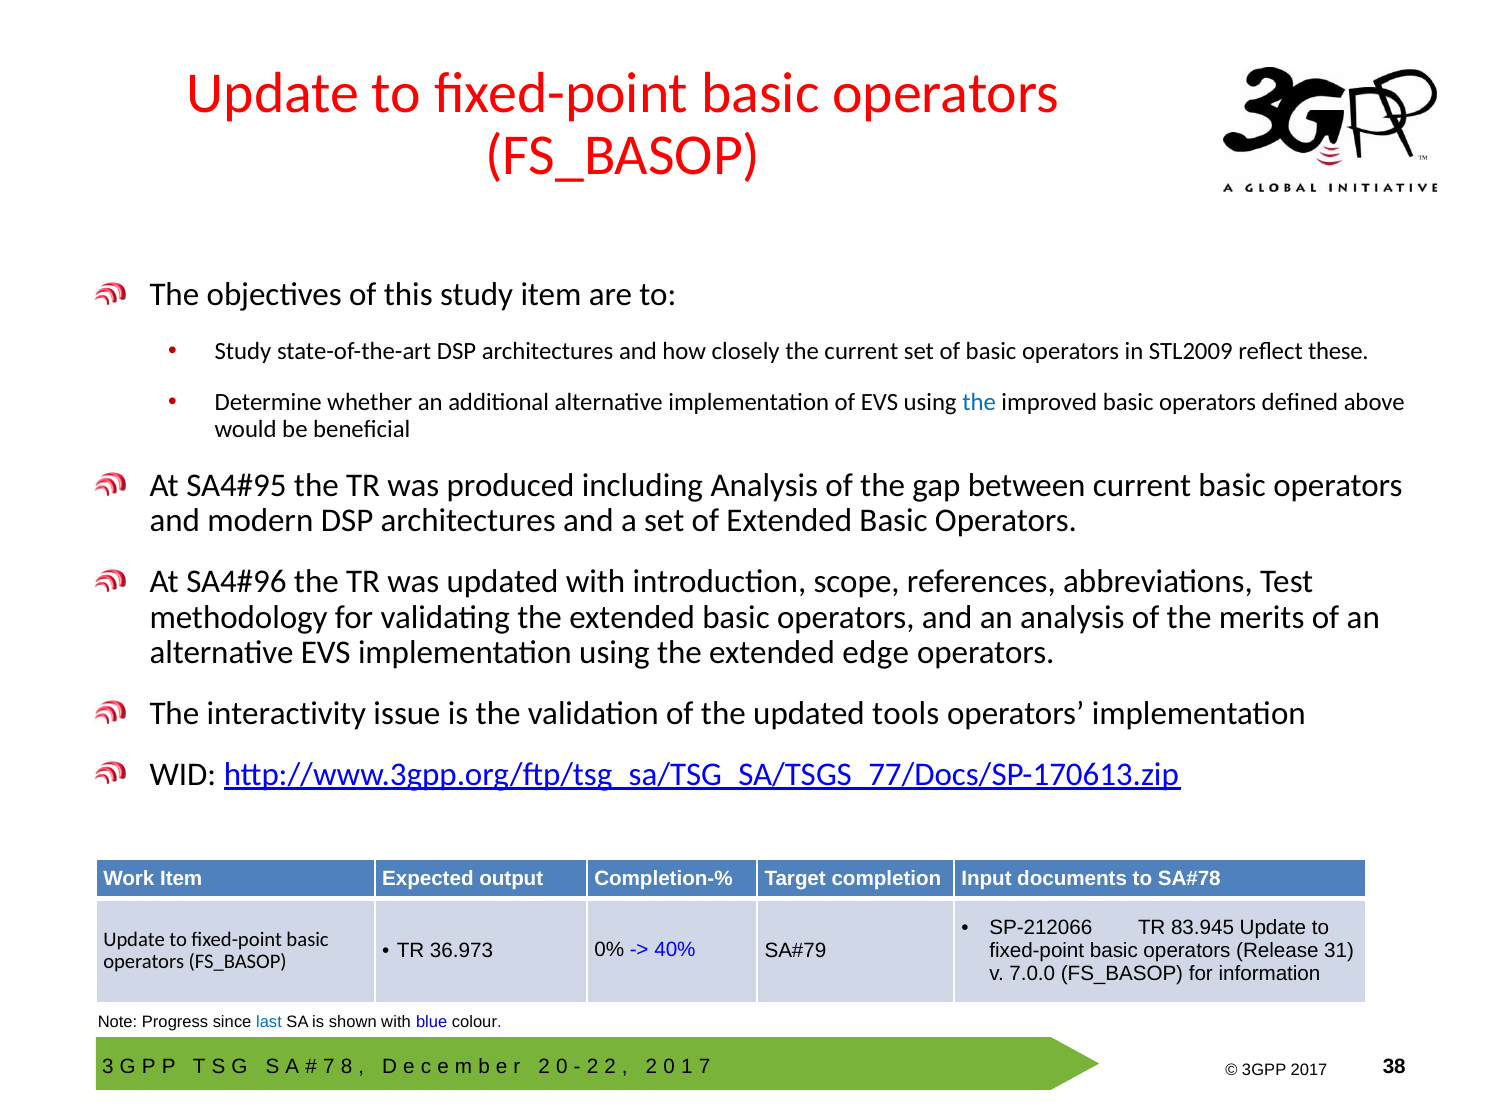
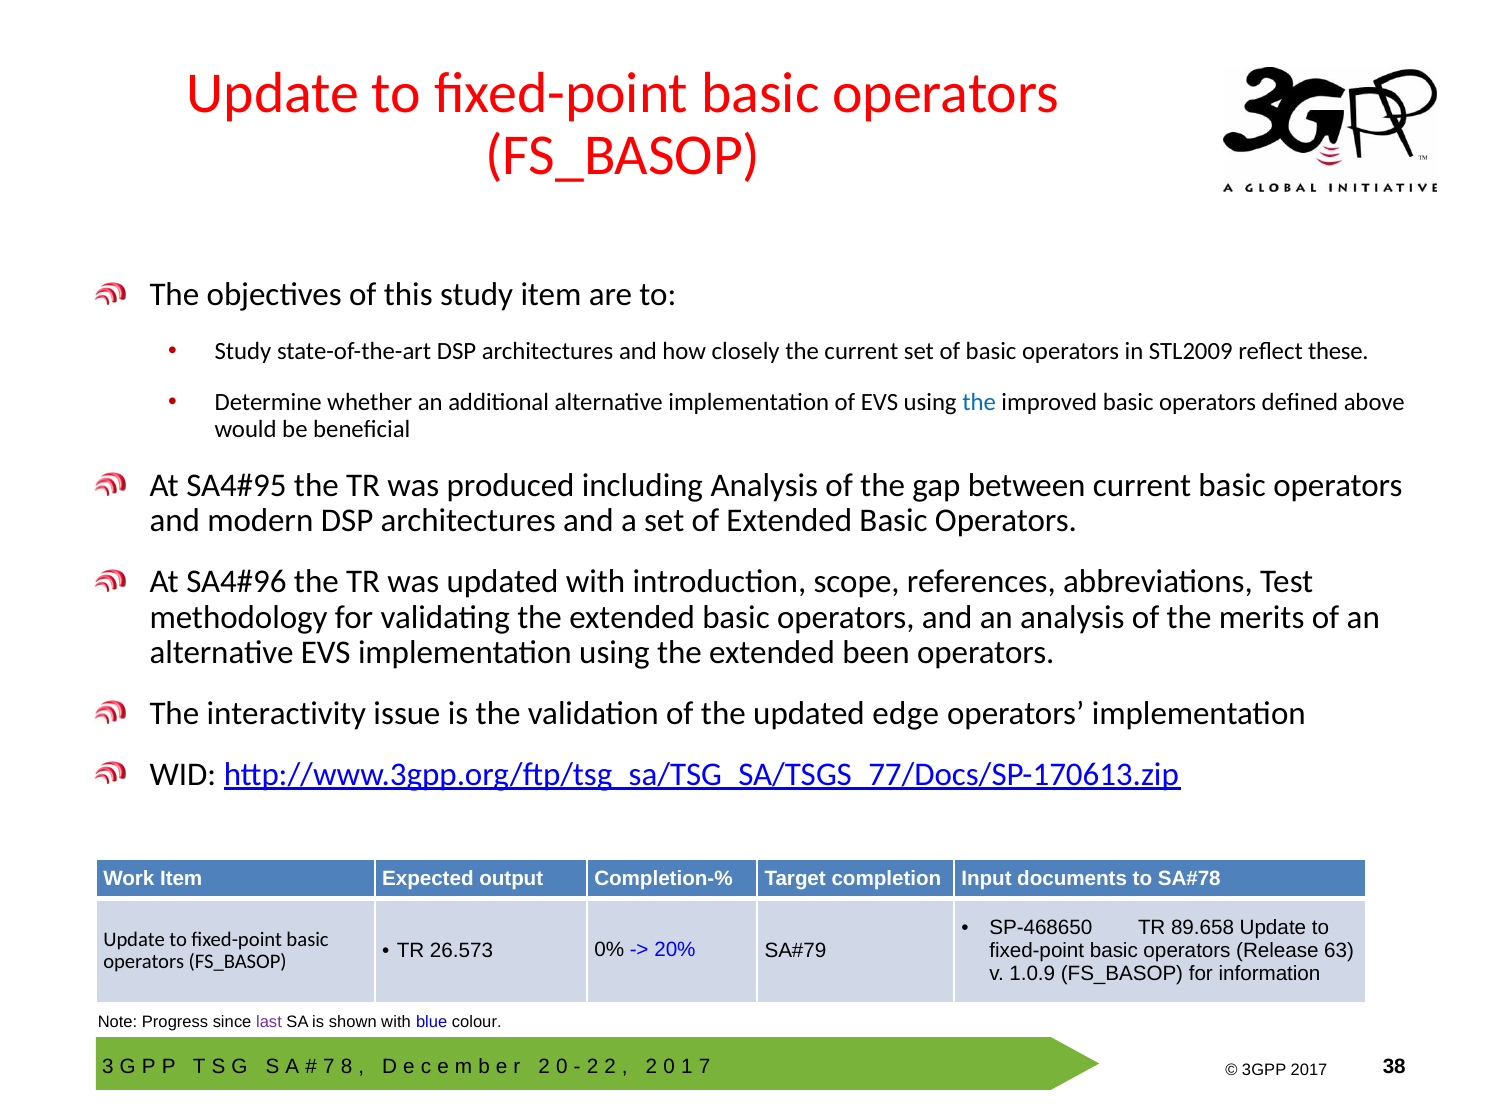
edge: edge -> been (876, 652)
tools: tools -> edge (906, 713)
SP-212066: SP-212066 -> SP-468650 (1041, 927)
83.945: 83.945 -> 89.658 (1203, 927)
36.973: 36.973 -> 26.573 (461, 950)
40%: 40% -> 20% (675, 949)
31: 31 -> 63 (1339, 950)
7.0.0: 7.0.0 -> 1.0.9 (1032, 973)
last colour: blue -> purple (269, 1021)
